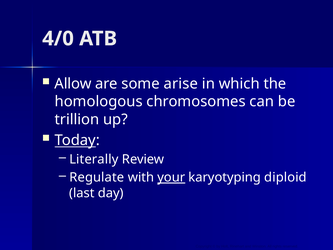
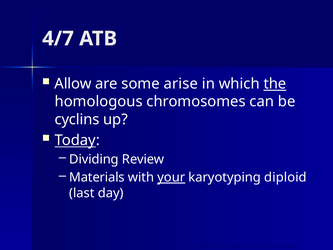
4/0: 4/0 -> 4/7 (58, 39)
the underline: none -> present (275, 84)
trillion: trillion -> cyclins (77, 119)
Literally: Literally -> Dividing (94, 159)
Regulate: Regulate -> Materials (97, 177)
